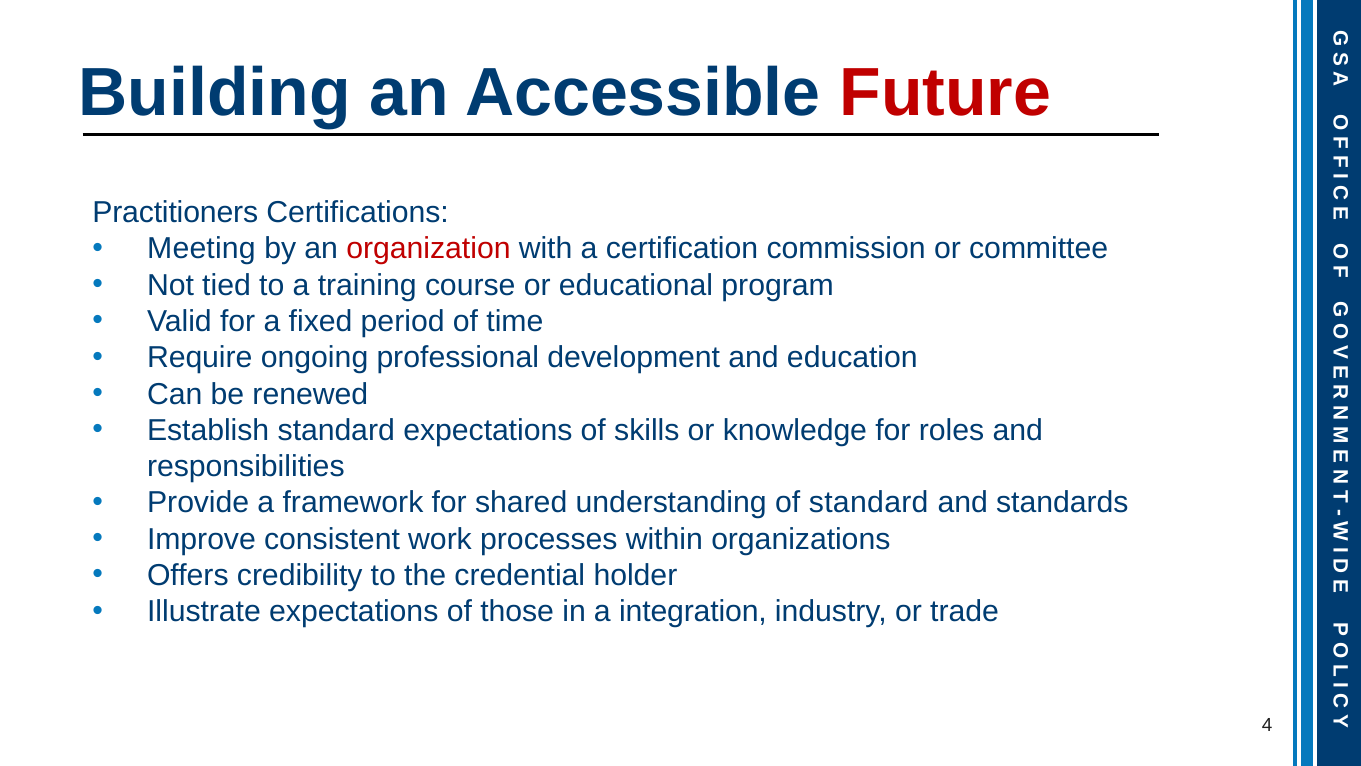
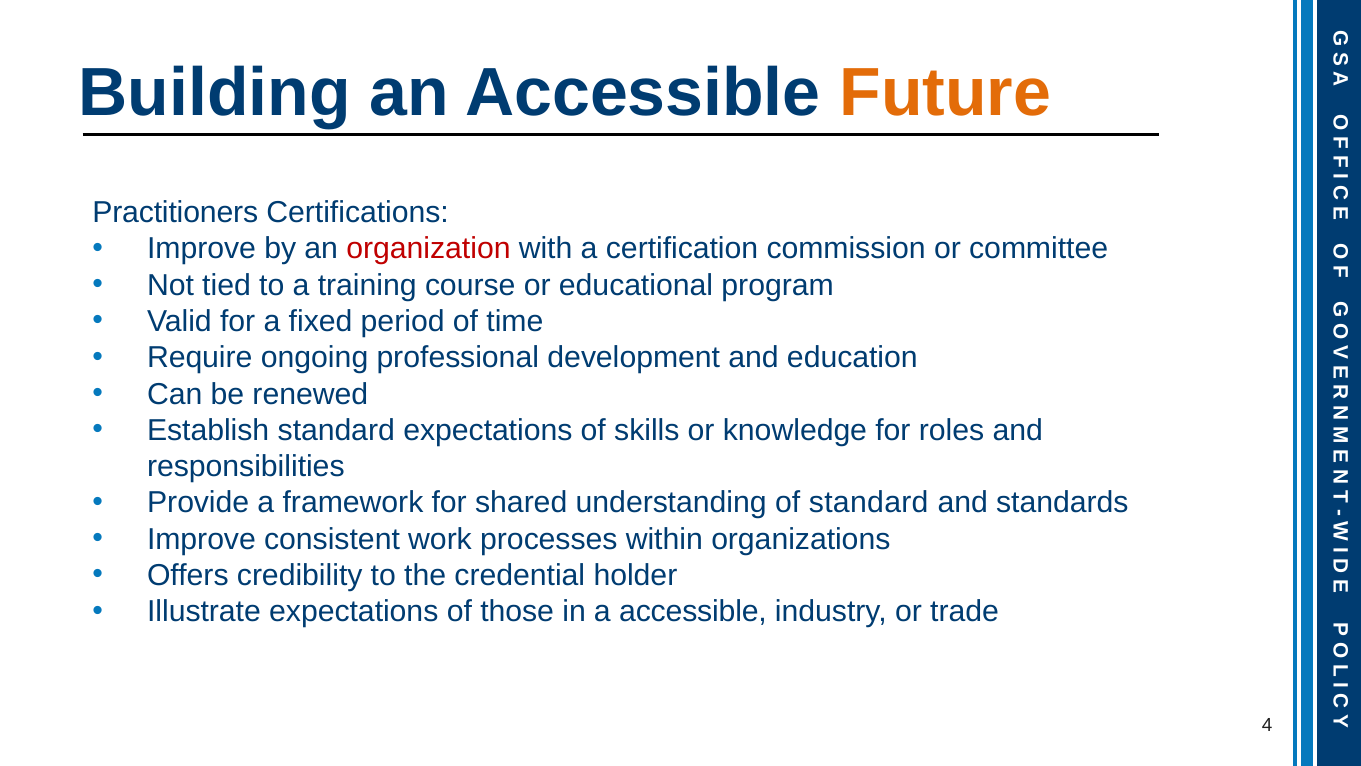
Future colour: red -> orange (945, 93)
Meeting: Meeting -> Improve (202, 249)
a integration: integration -> accessible (693, 612)
